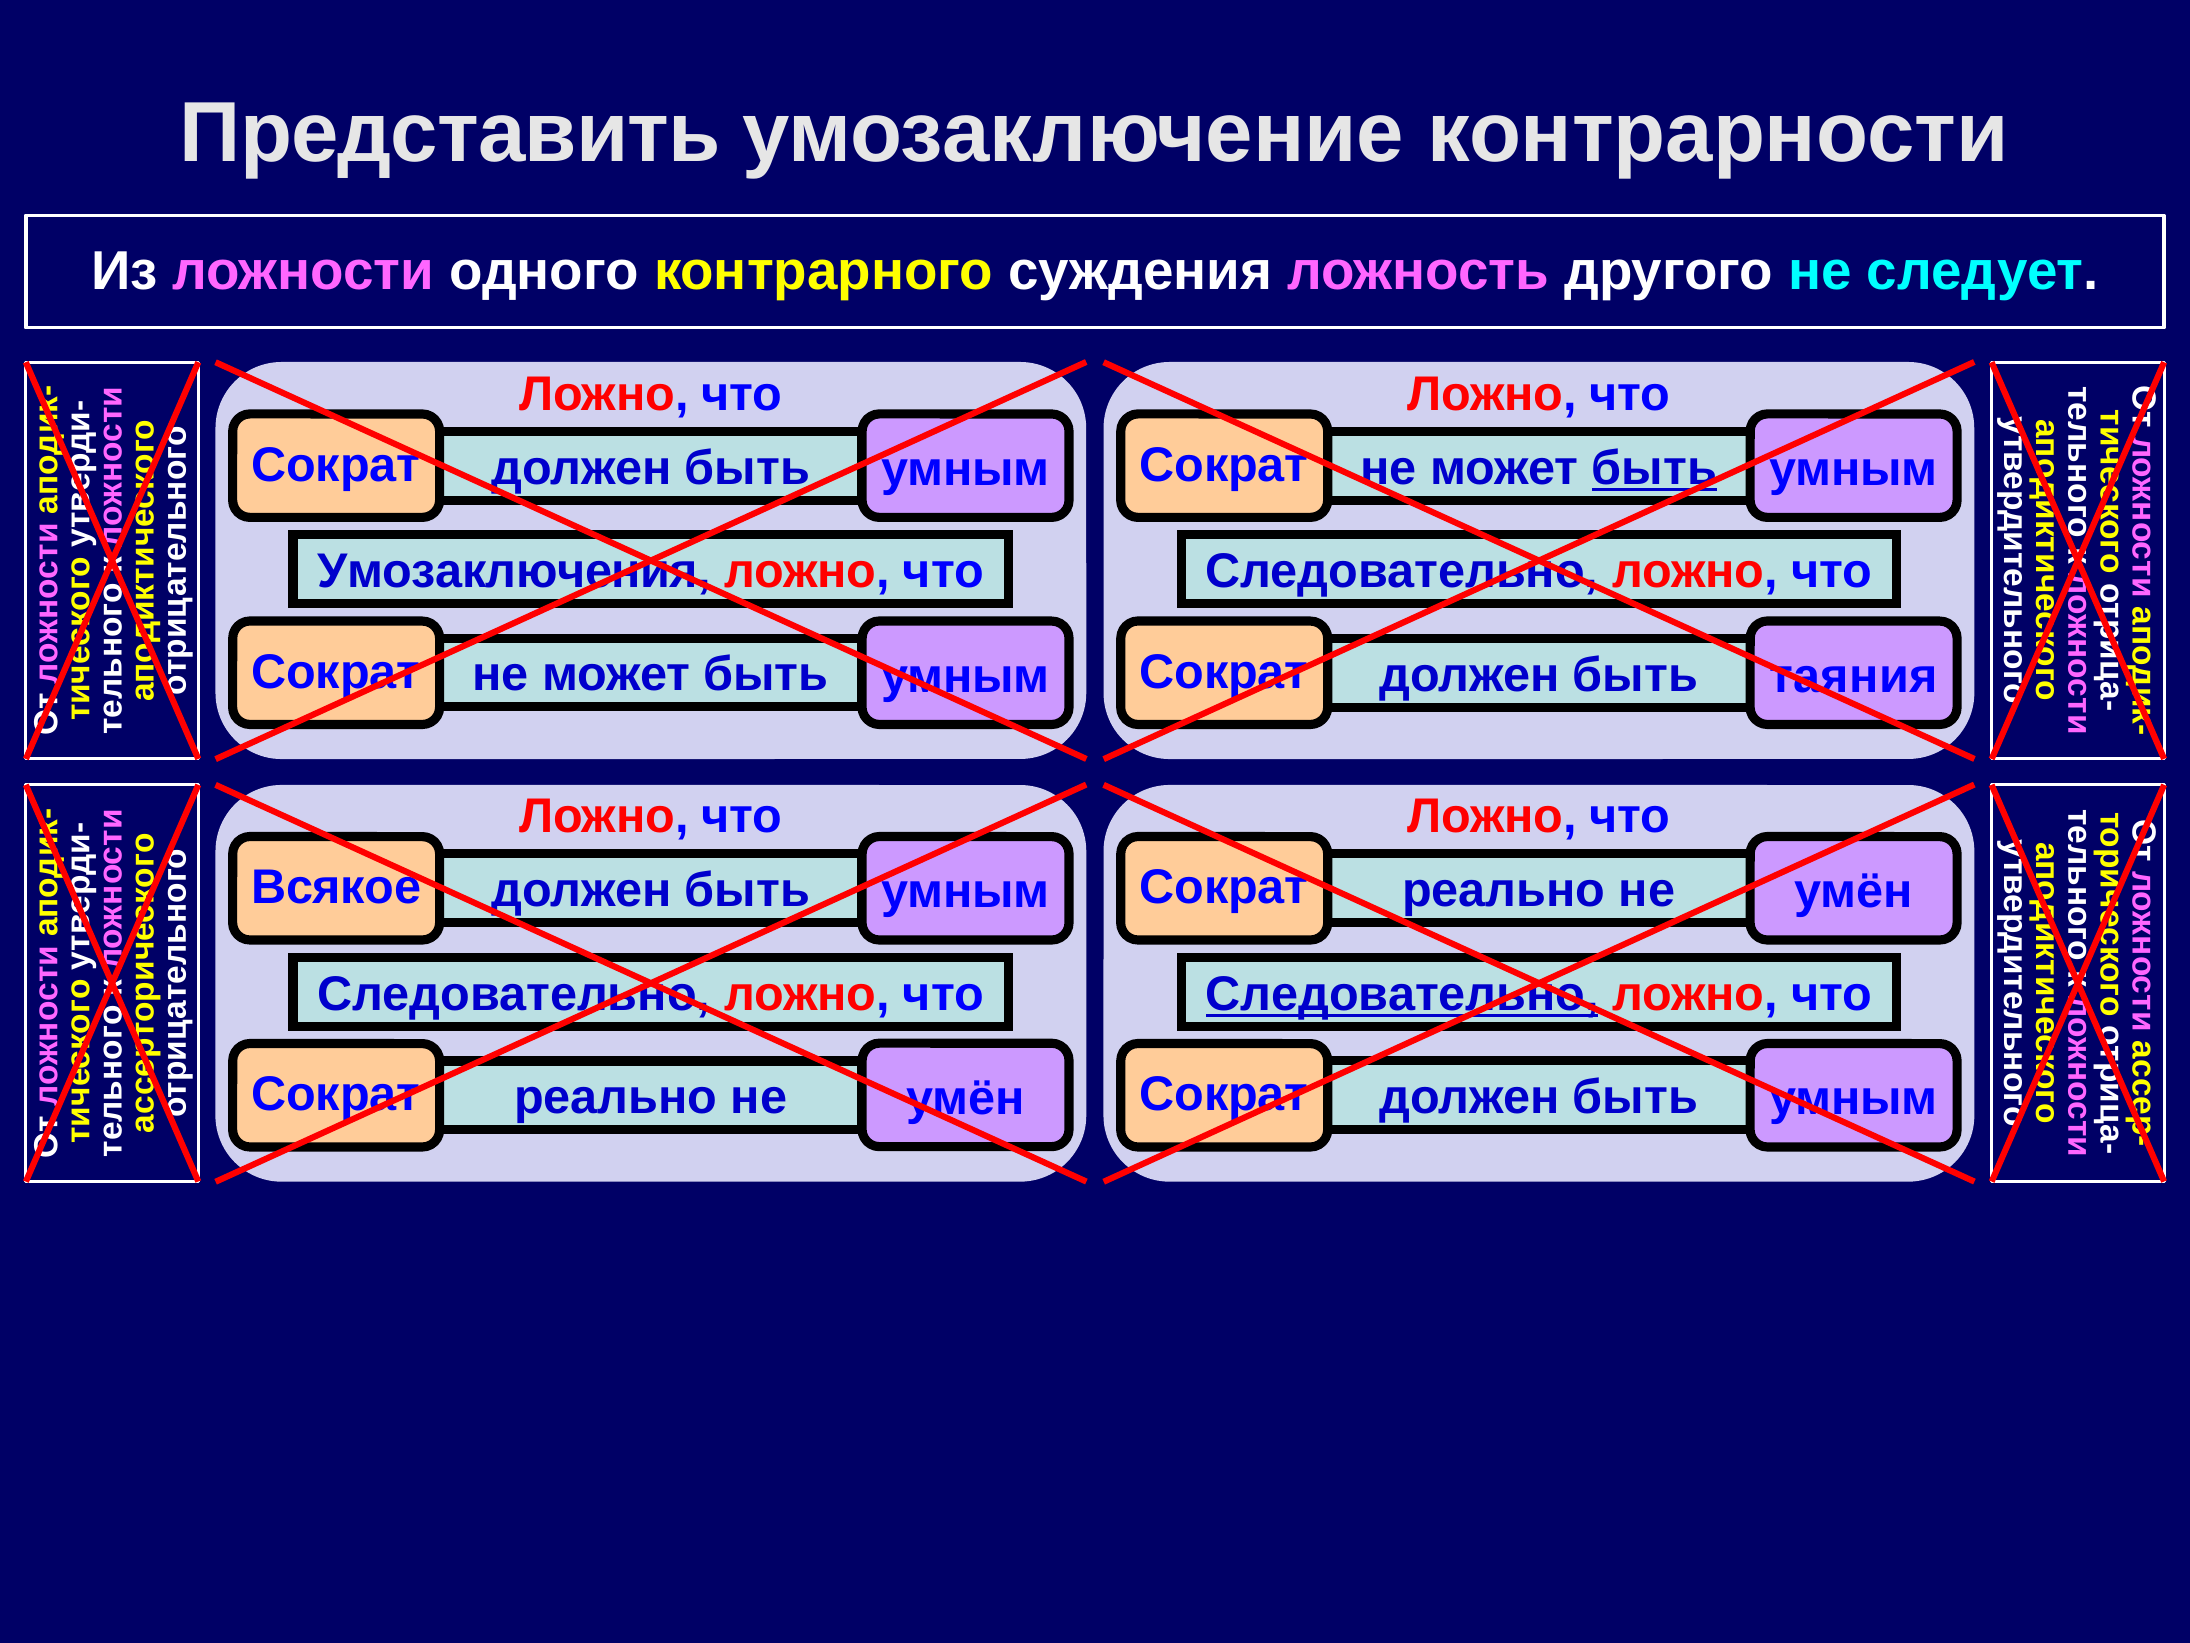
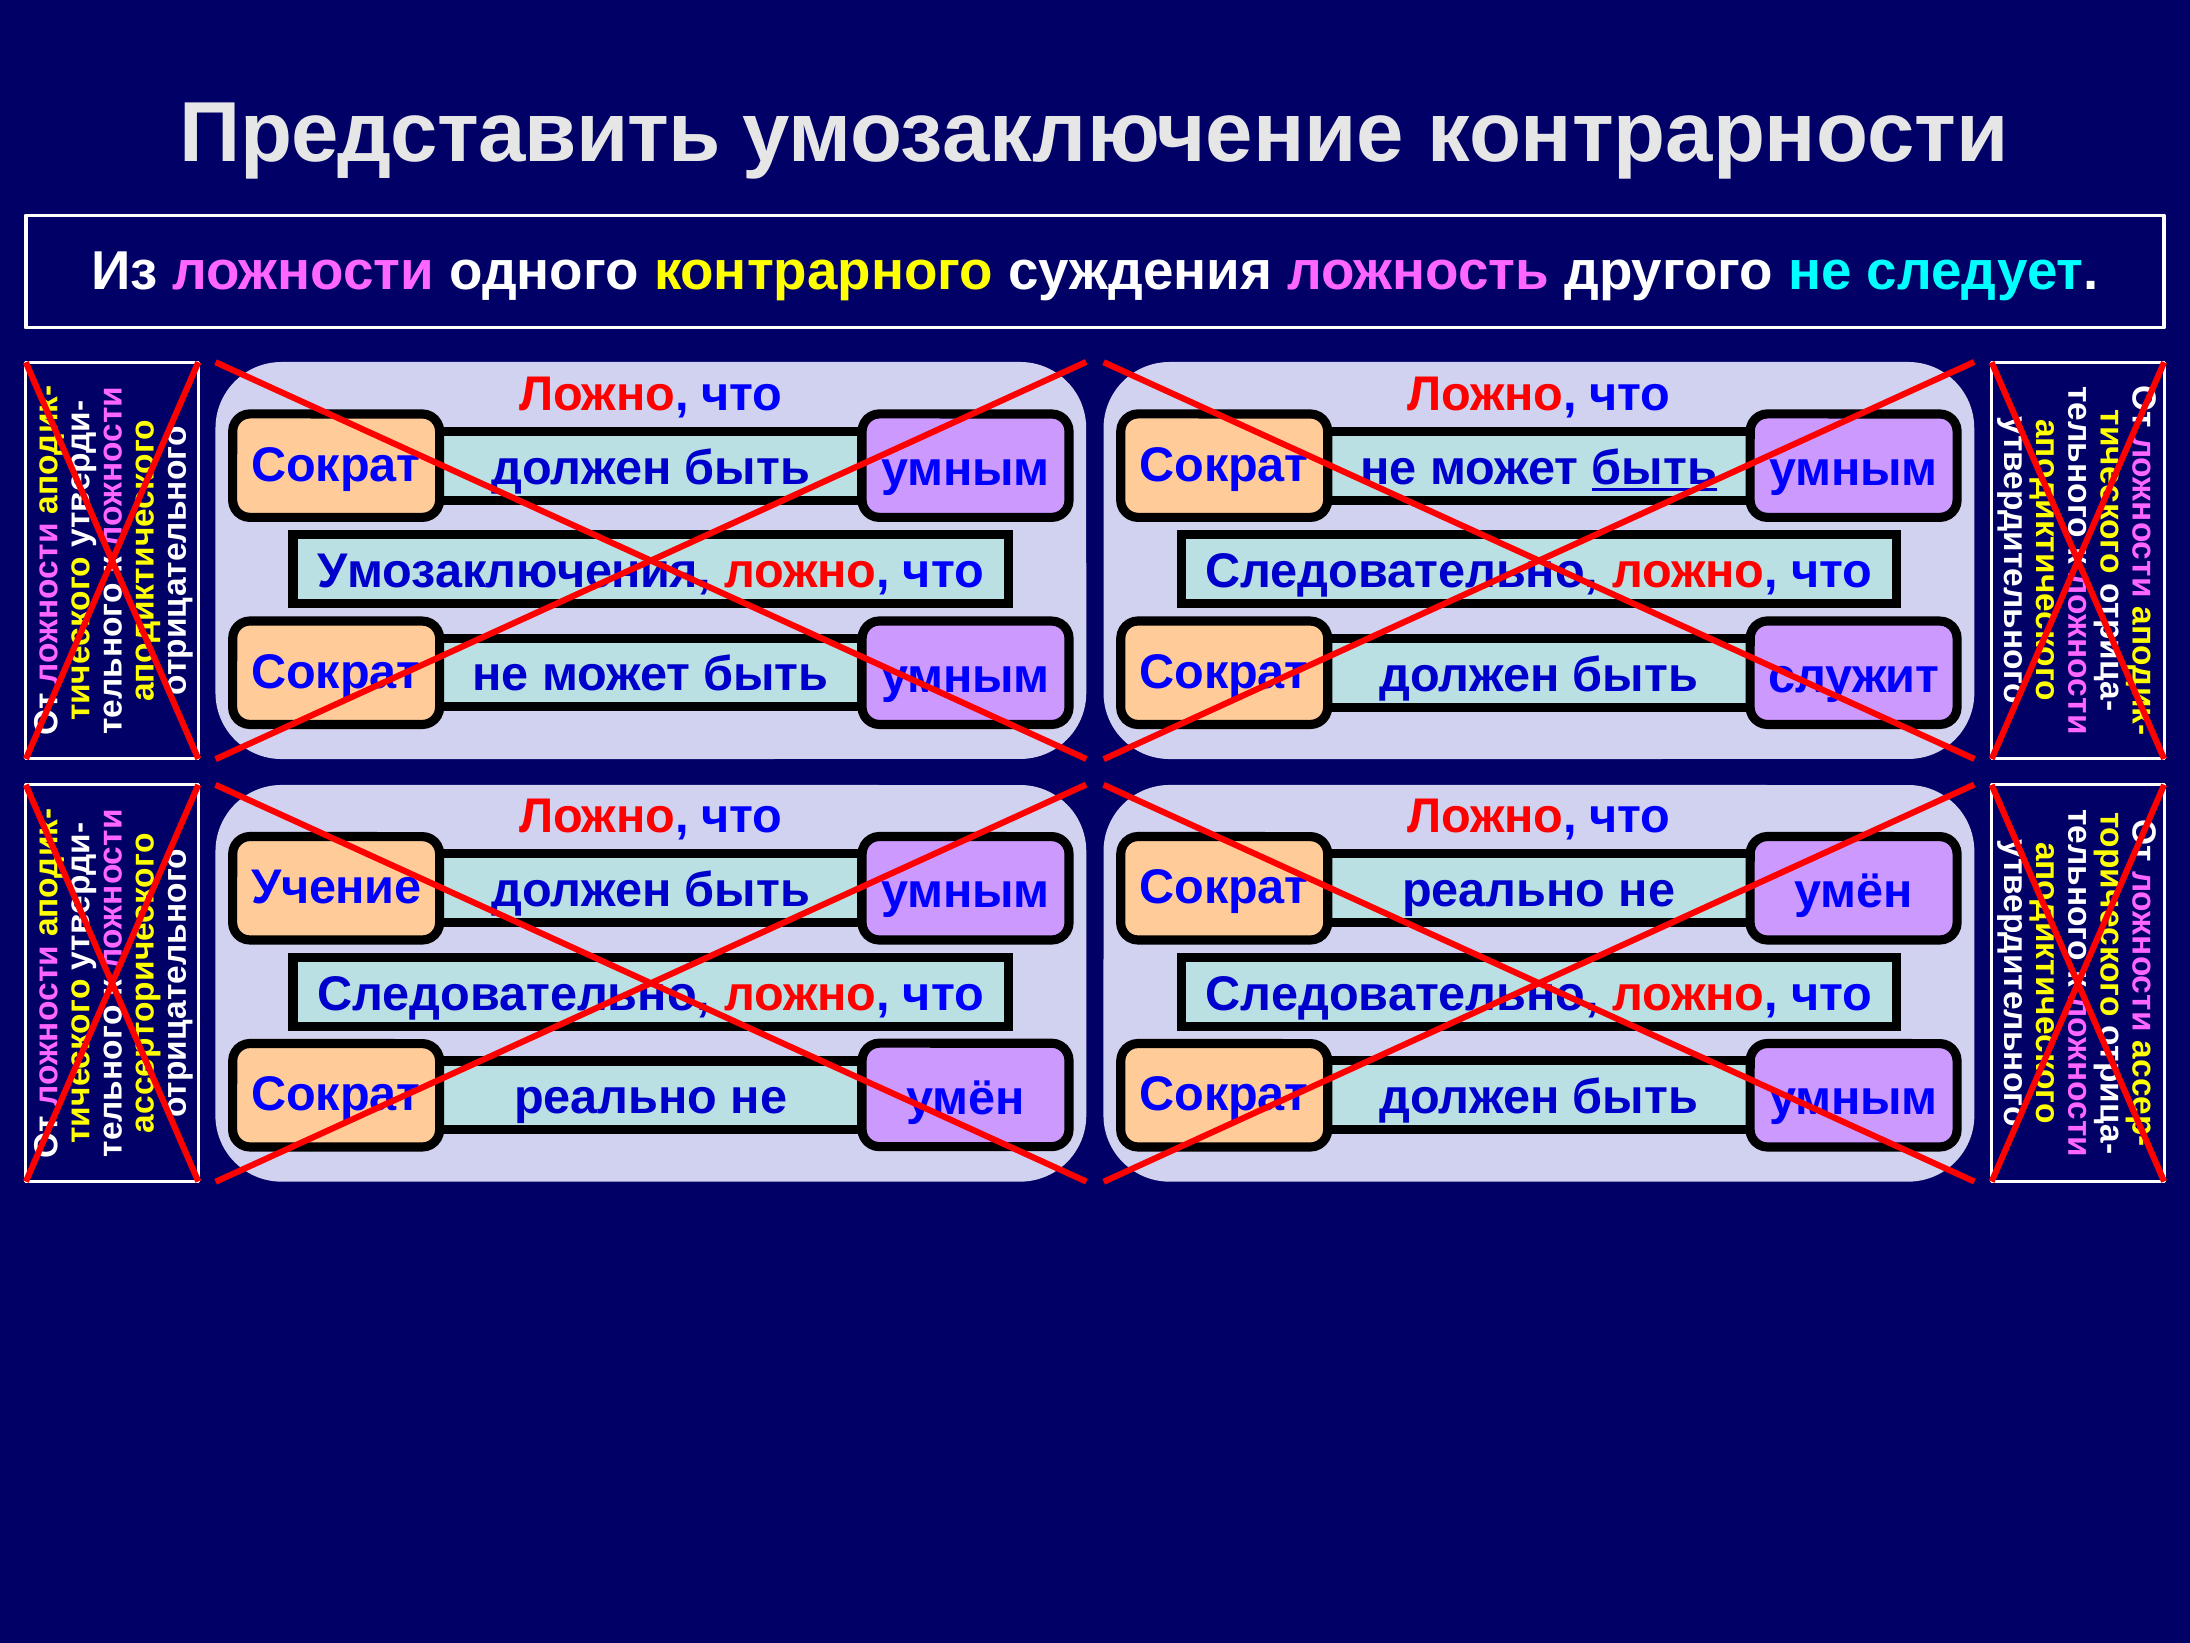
таяния: таяния -> служит (1854, 676)
Всякое: Всякое -> Учение (336, 888)
Следовательно underline: present -> none (1402, 994)
